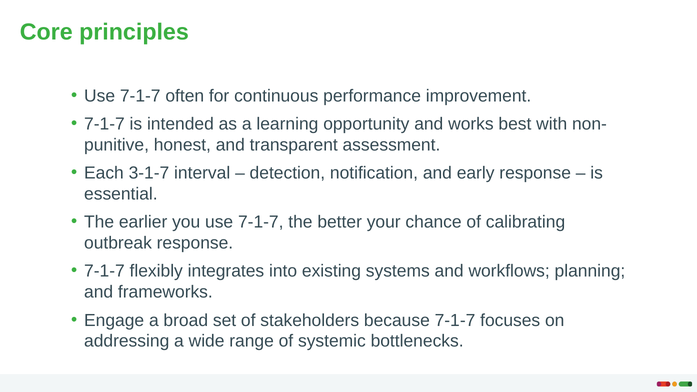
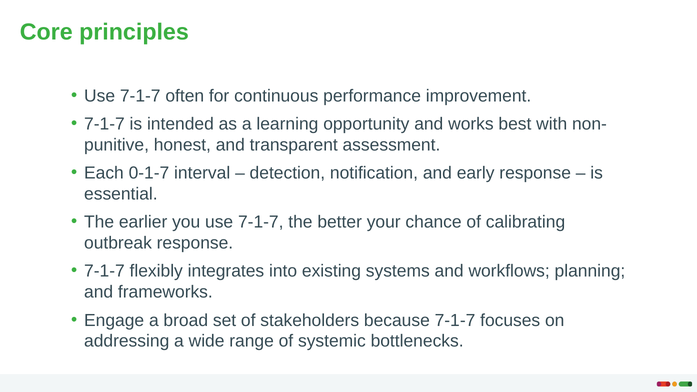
3-1-7: 3-1-7 -> 0-1-7 (149, 173)
